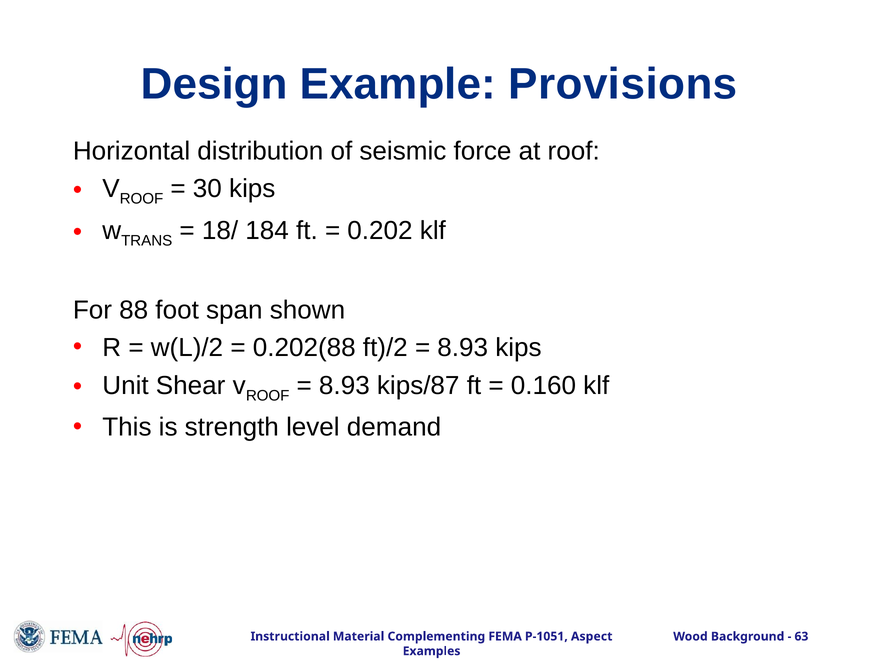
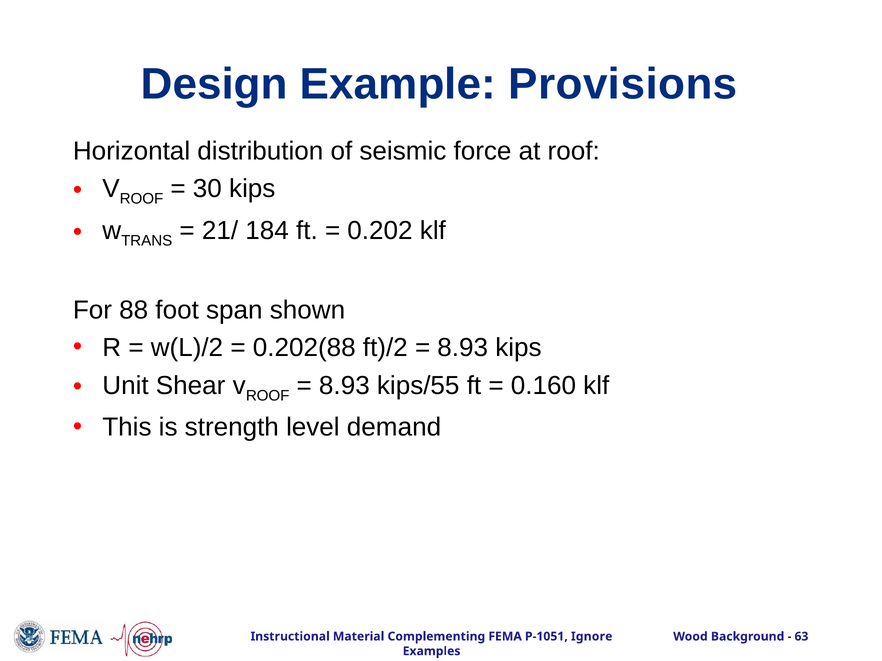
18/: 18/ -> 21/ (220, 231)
kips/87: kips/87 -> kips/55 (418, 386)
Aspect: Aspect -> Ignore (592, 637)
